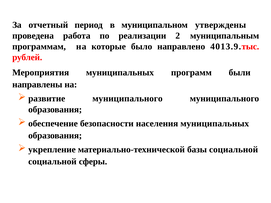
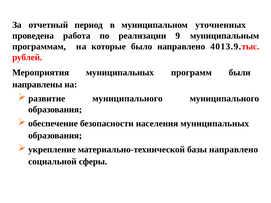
утверждены: утверждены -> уточненных (221, 25)
2: 2 -> 9 (178, 36)
базы социальной: социальной -> направлено (234, 150)
